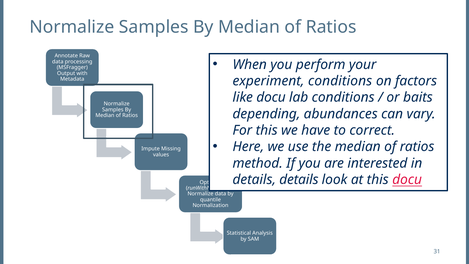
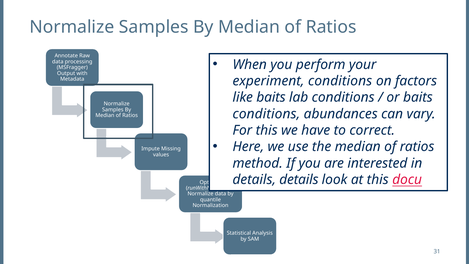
like docu: docu -> baits (271, 97)
depending: depending -> conditions (266, 114)
